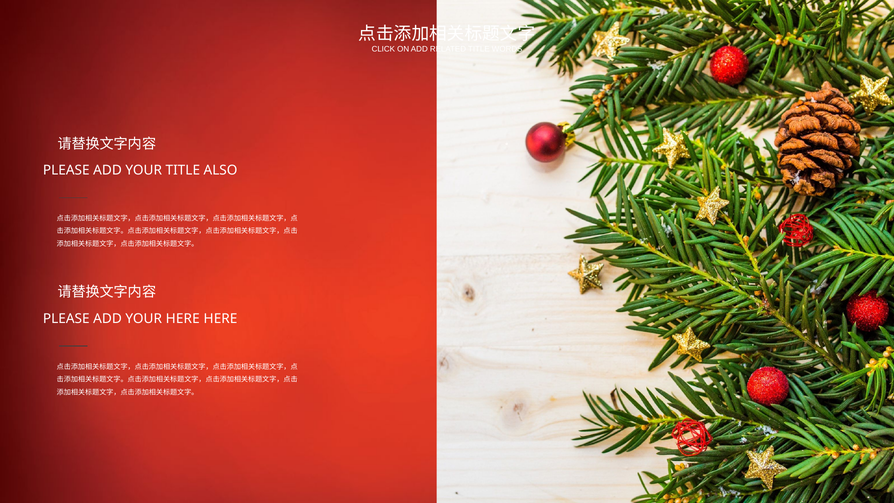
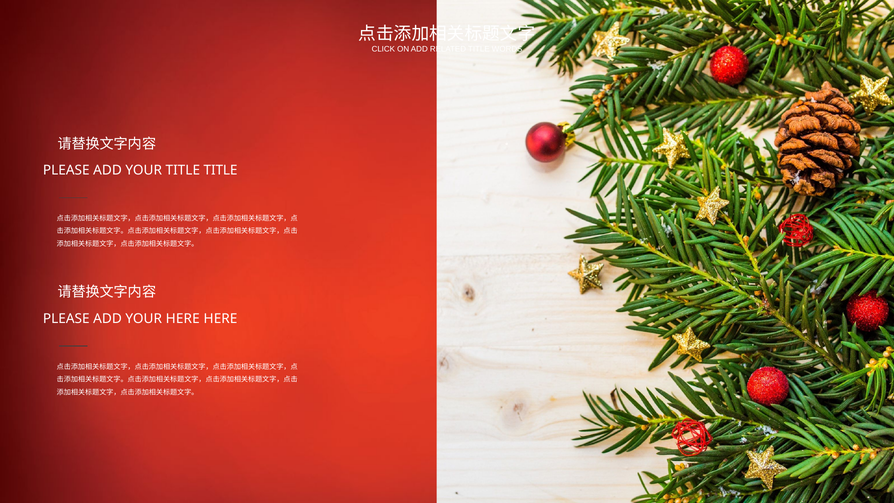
TITLE ALSO: ALSO -> TITLE (221, 170)
